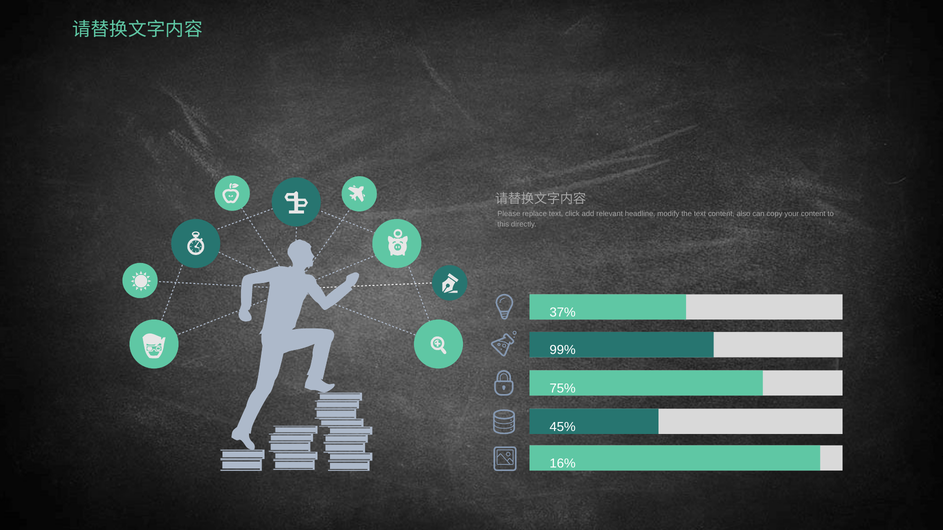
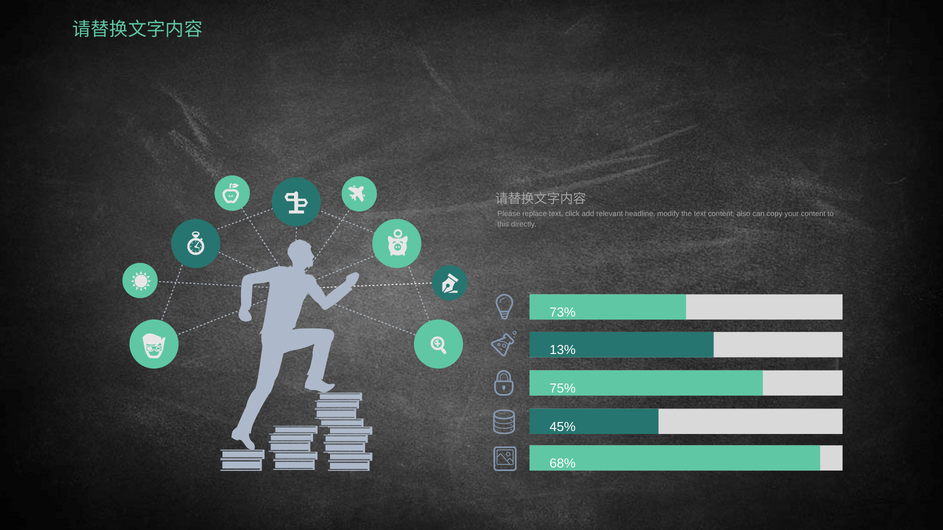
37%: 37% -> 73% (563, 313)
99%: 99% -> 13% (563, 350)
16%: 16% -> 68% (563, 464)
